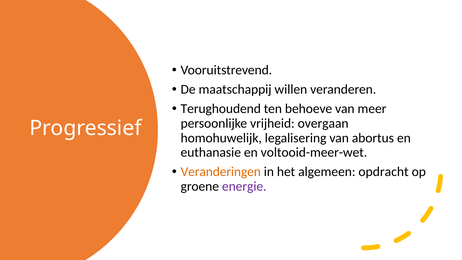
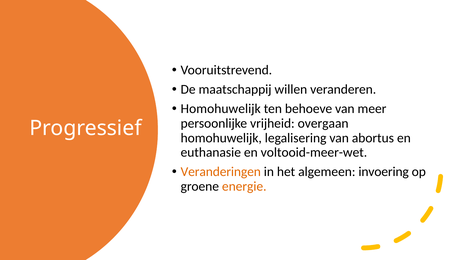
Terughoudend: Terughoudend -> Homohuwelijk (221, 109)
opdracht: opdracht -> invoering (384, 172)
energie colour: purple -> orange (244, 186)
